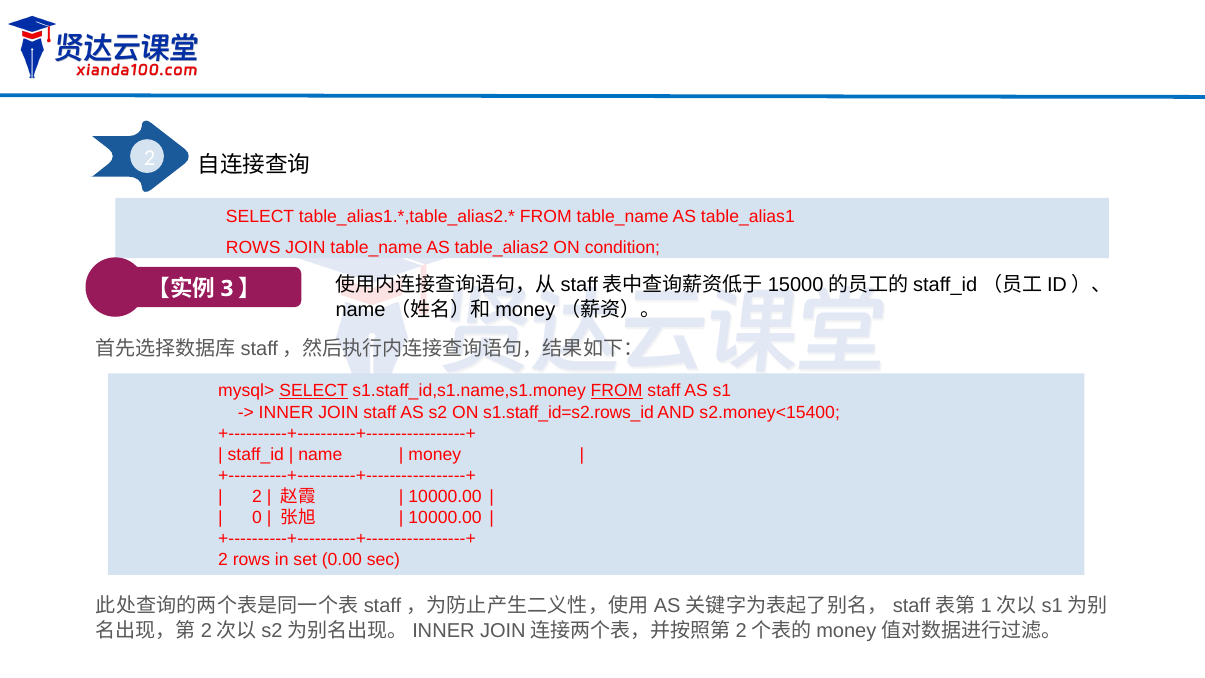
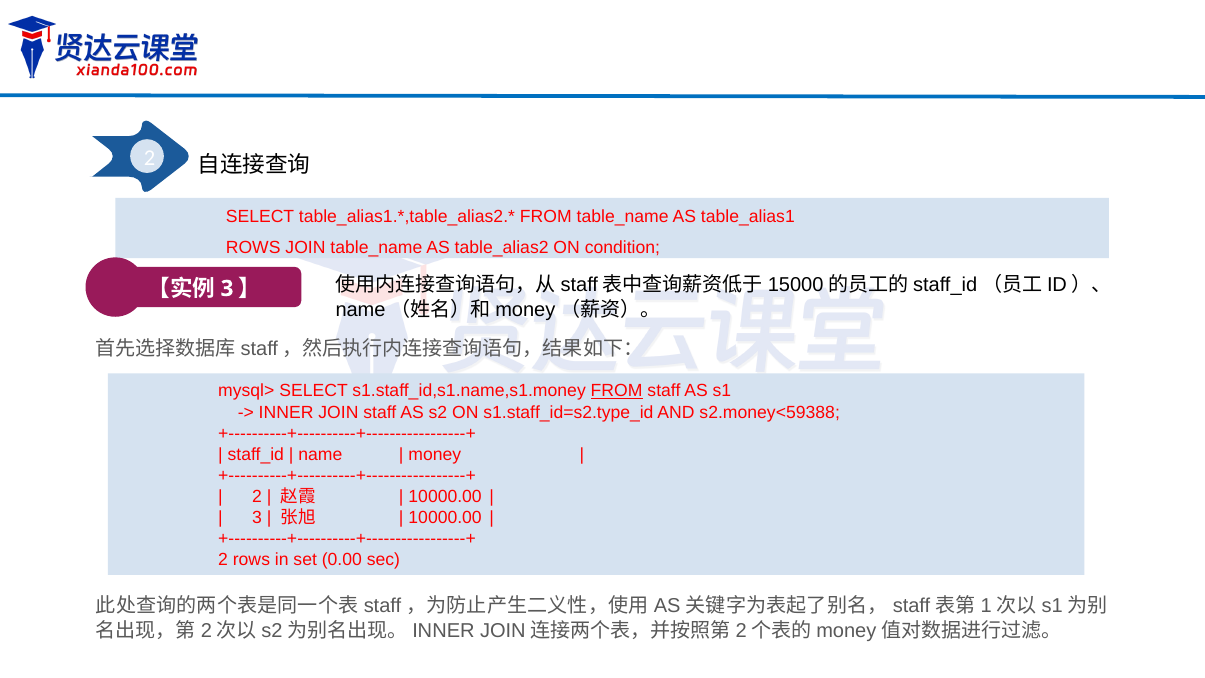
SELECT underline: present -> none (314, 391)
s1.staff_id=s2.rows_id: s1.staff_id=s2.rows_id -> s1.staff_id=s2.type_id (568, 412)
s2.money<15400: s2.money<15400 -> s2.money<59388 (770, 412)
0: 0 -> 3 (257, 518)
